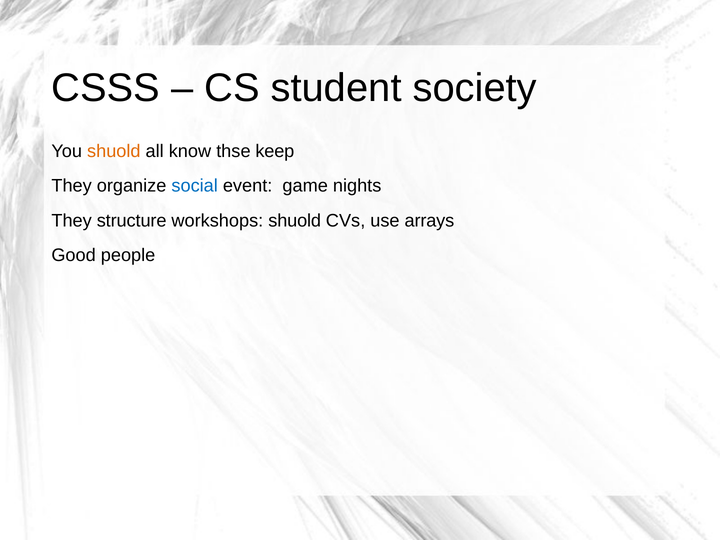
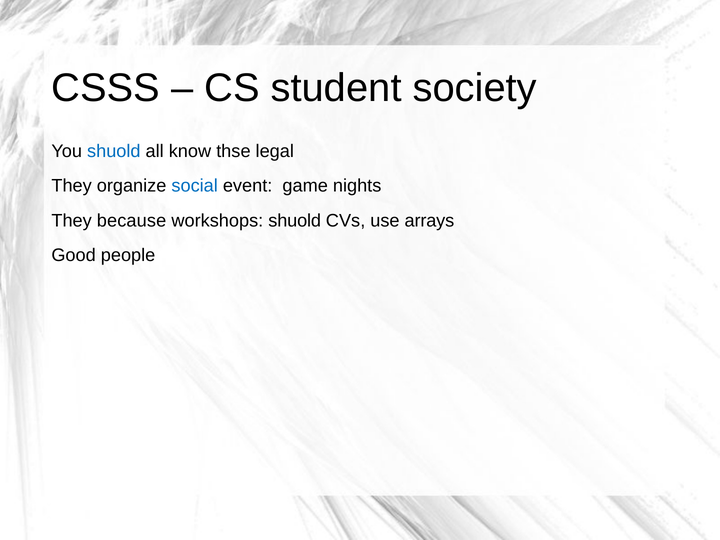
shuold colour: orange -> blue (114, 151)
keep: keep -> legal (275, 151)
structure: structure -> because (132, 221)
